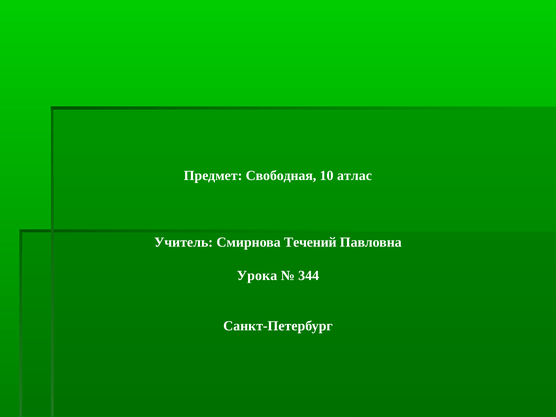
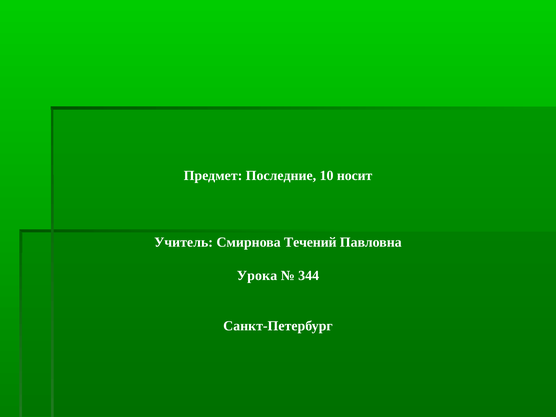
Свободная: Свободная -> Последние (281, 176)
атлас: атлас -> носит (355, 176)
